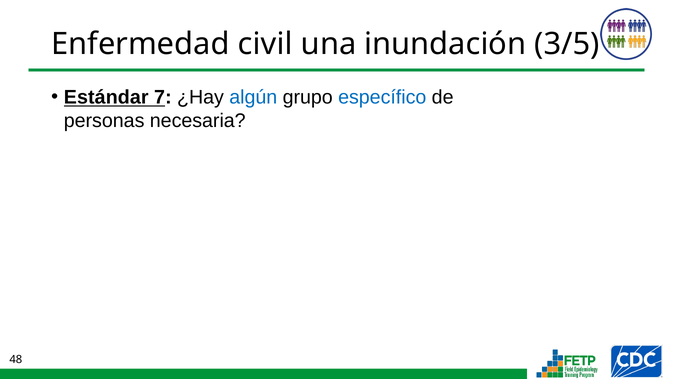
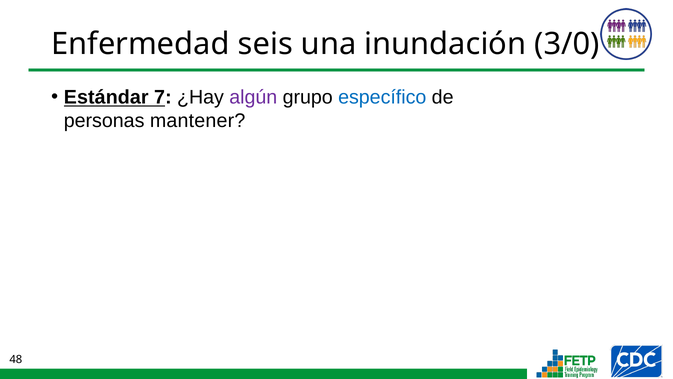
civil: civil -> seis (265, 44)
3/5: 3/5 -> 3/0 (567, 44)
algún colour: blue -> purple (253, 97)
necesaria: necesaria -> mantener (198, 121)
